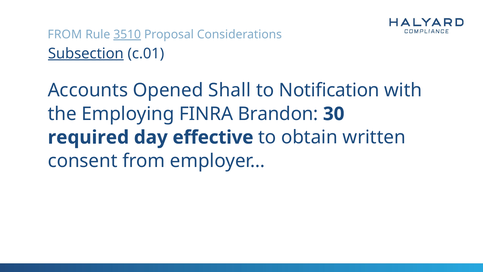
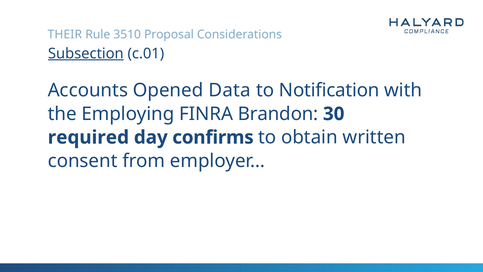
FROM: FROM -> THEIR (65, 35)
3510 underline: present -> none (127, 35)
Shall: Shall -> Data (230, 90)
effective: effective -> confirms (213, 137)
